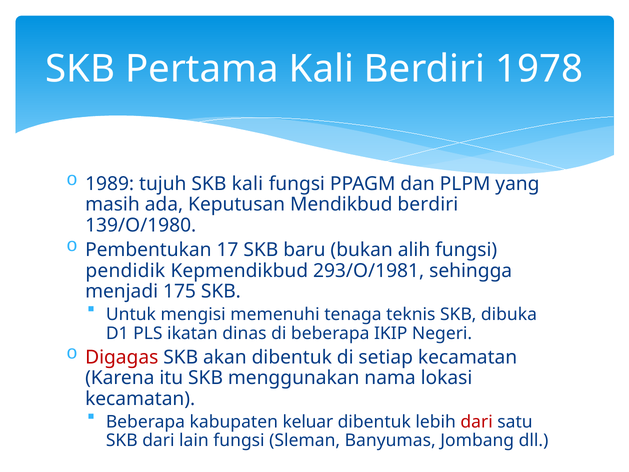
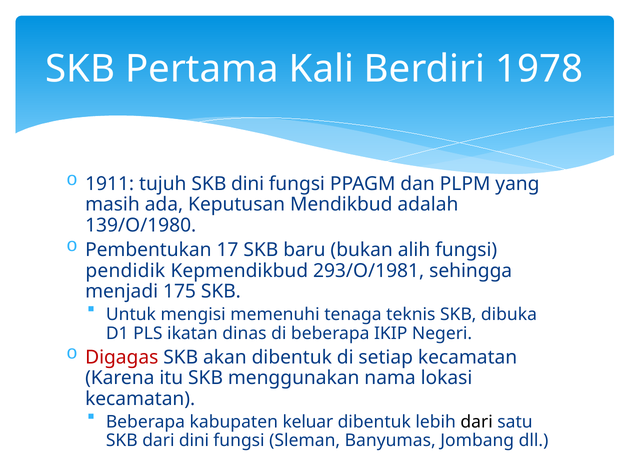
1989: 1989 -> 1911 (110, 184)
SKB kali: kali -> dini (248, 184)
Mendikbud berdiri: berdiri -> adalah (428, 204)
dari colour: red -> black (477, 422)
dari lain: lain -> dini (194, 440)
